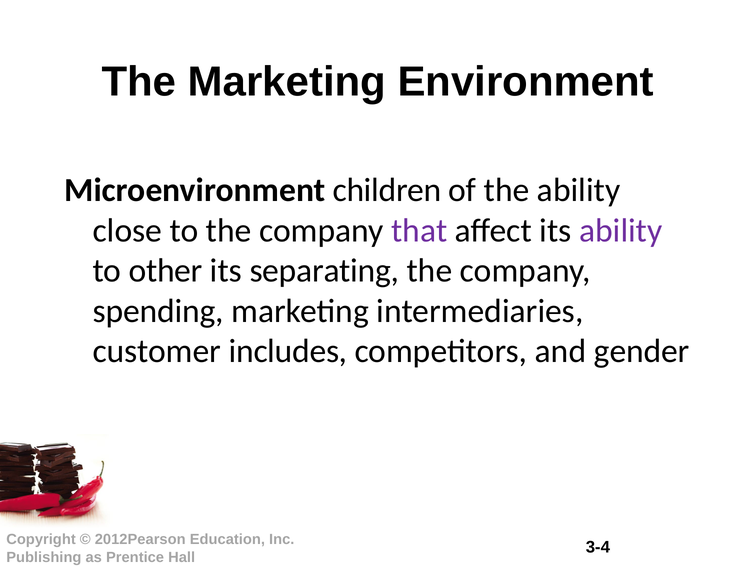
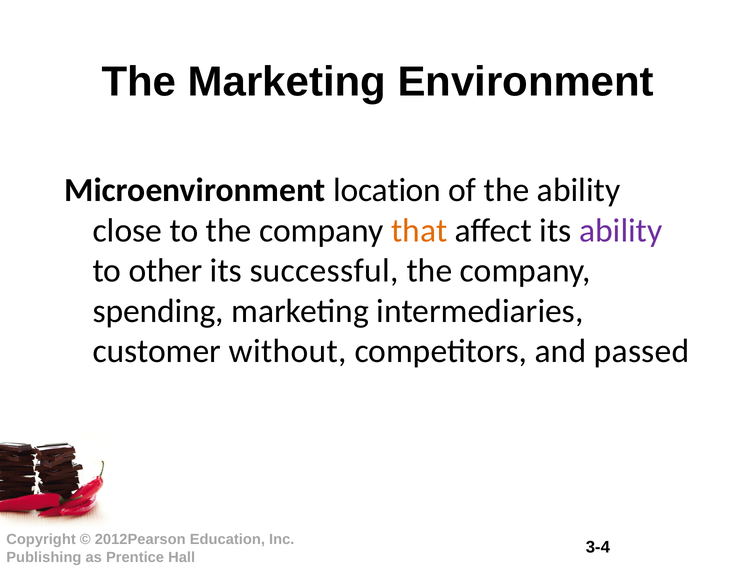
children: children -> location (387, 190)
that colour: purple -> orange (419, 230)
separating: separating -> successful (324, 271)
includes: includes -> without (288, 351)
gender: gender -> passed (642, 351)
